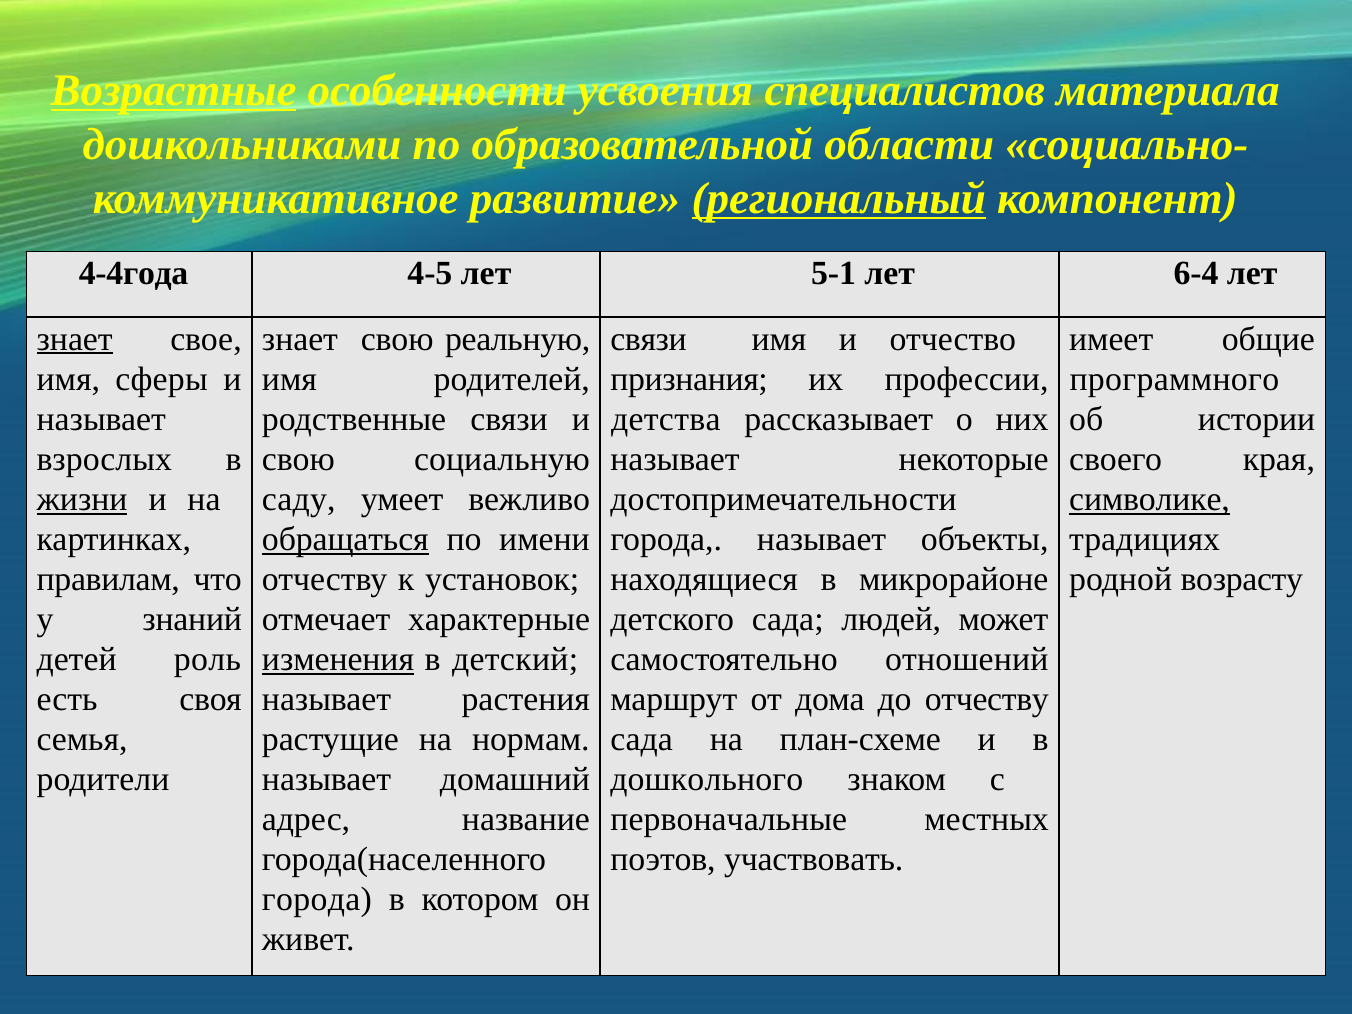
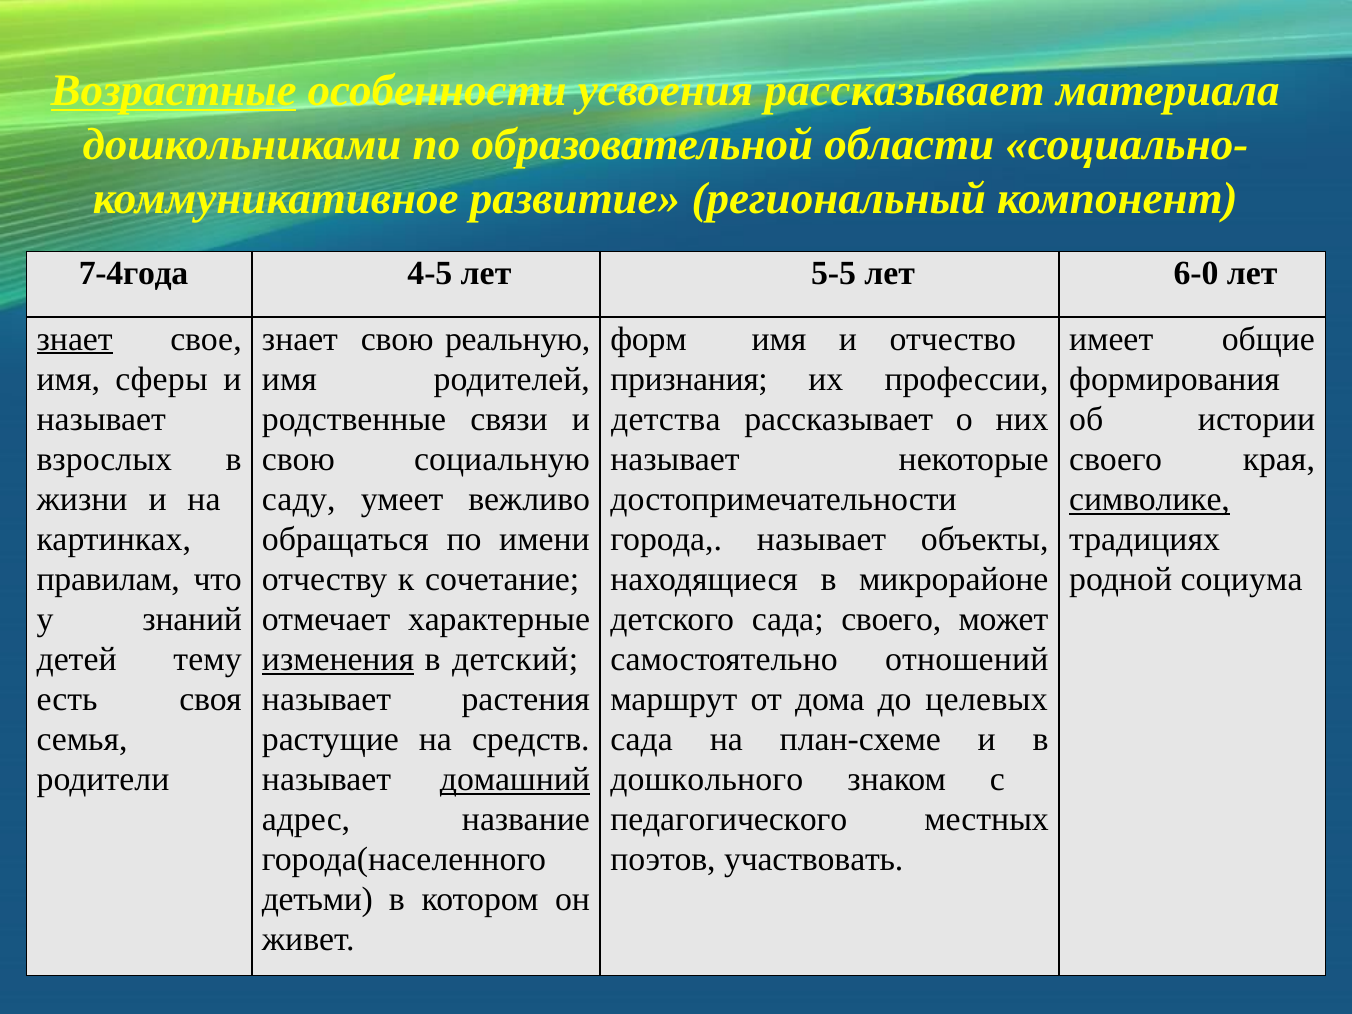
усвоения специалистов: специалистов -> рассказывает (905, 91)
региональный underline: present -> none (839, 199)
4-4года: 4-4года -> 7-4года (134, 273)
5-1: 5-1 -> 5-5 (833, 273)
6-4: 6-4 -> 6-0 (1196, 273)
связи: связи -> форм (648, 339)
программного: программного -> формирования (1175, 379)
жизни underline: present -> none (82, 499)
обращаться underline: present -> none (345, 539)
установок: установок -> сочетание (502, 579)
возрасту: возрасту -> социума (1242, 579)
сада людей: людей -> своего (891, 619)
роль: роль -> тему (208, 659)
до отчеству: отчеству -> целевых (987, 699)
нормам: нормам -> средств (531, 739)
домашний underline: none -> present (515, 779)
первоначальные: первоначальные -> педагогического (729, 819)
города: города -> детьми (317, 899)
